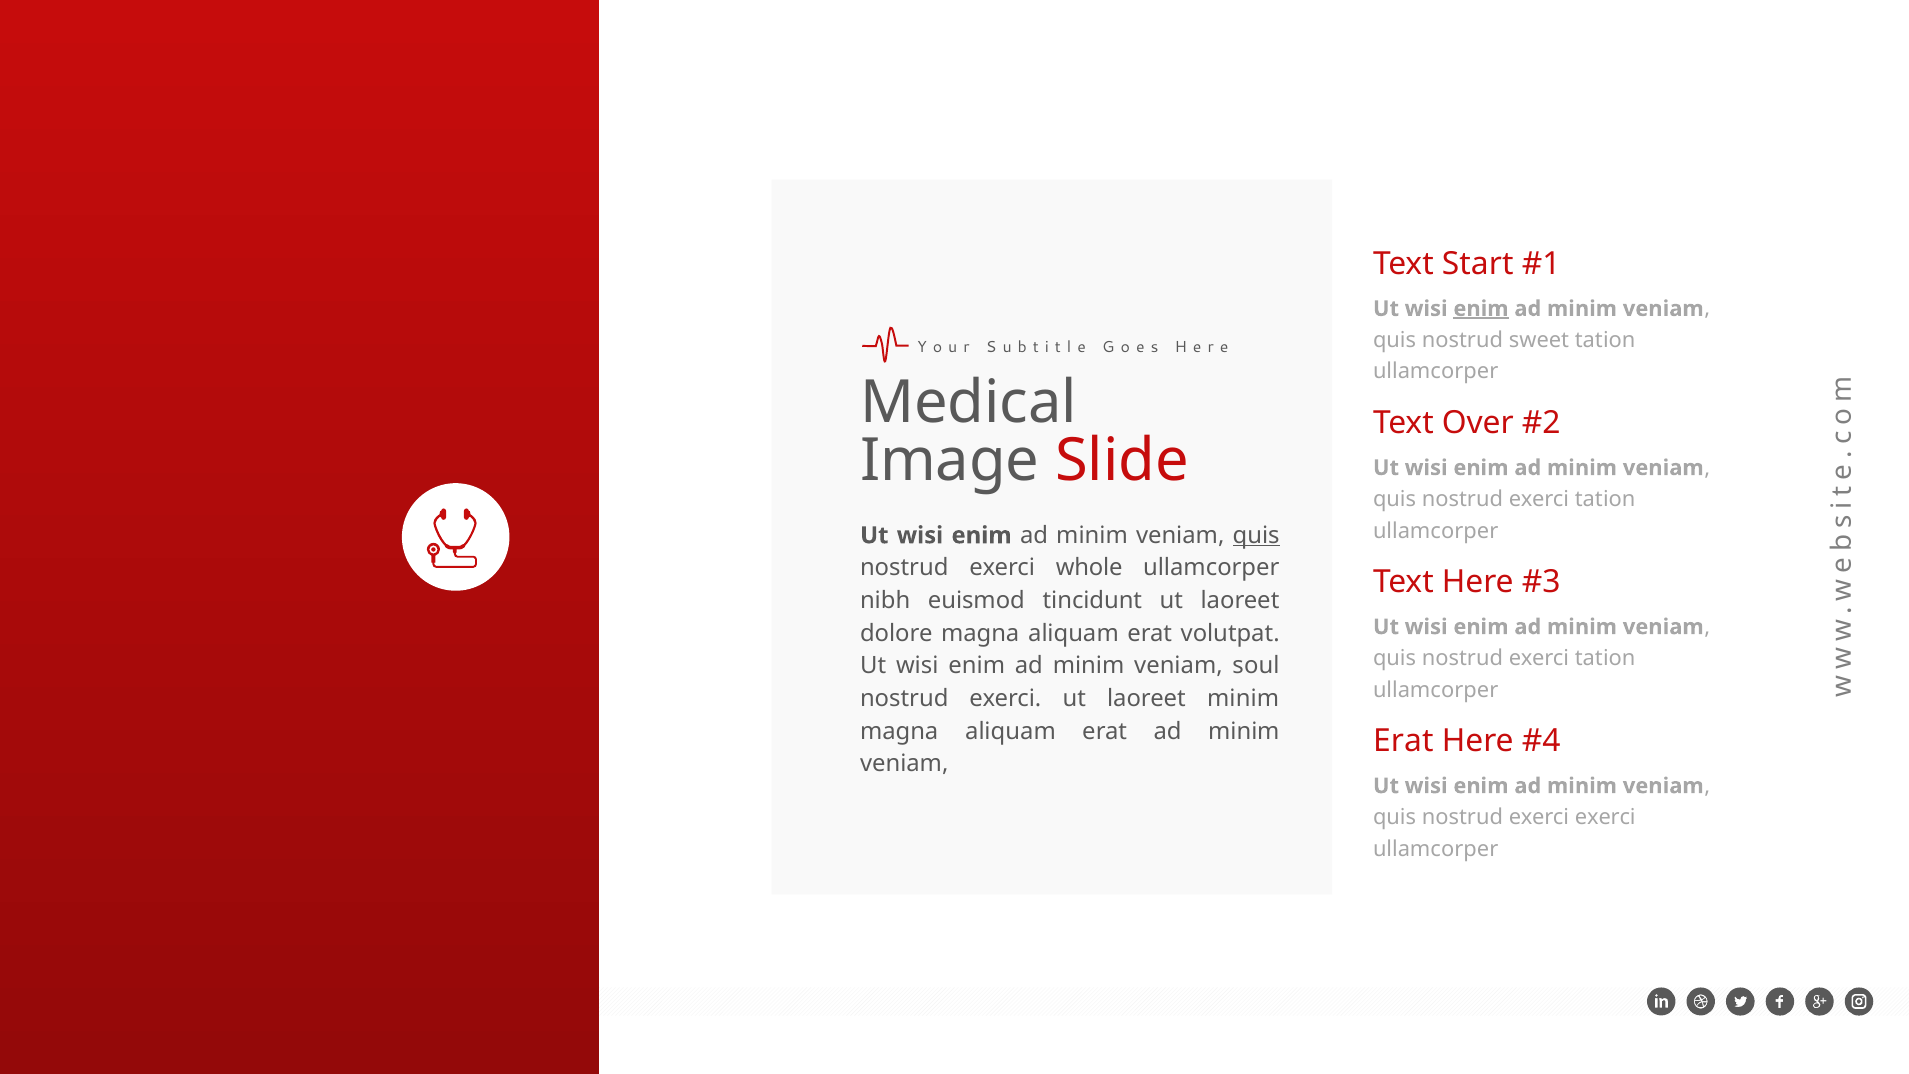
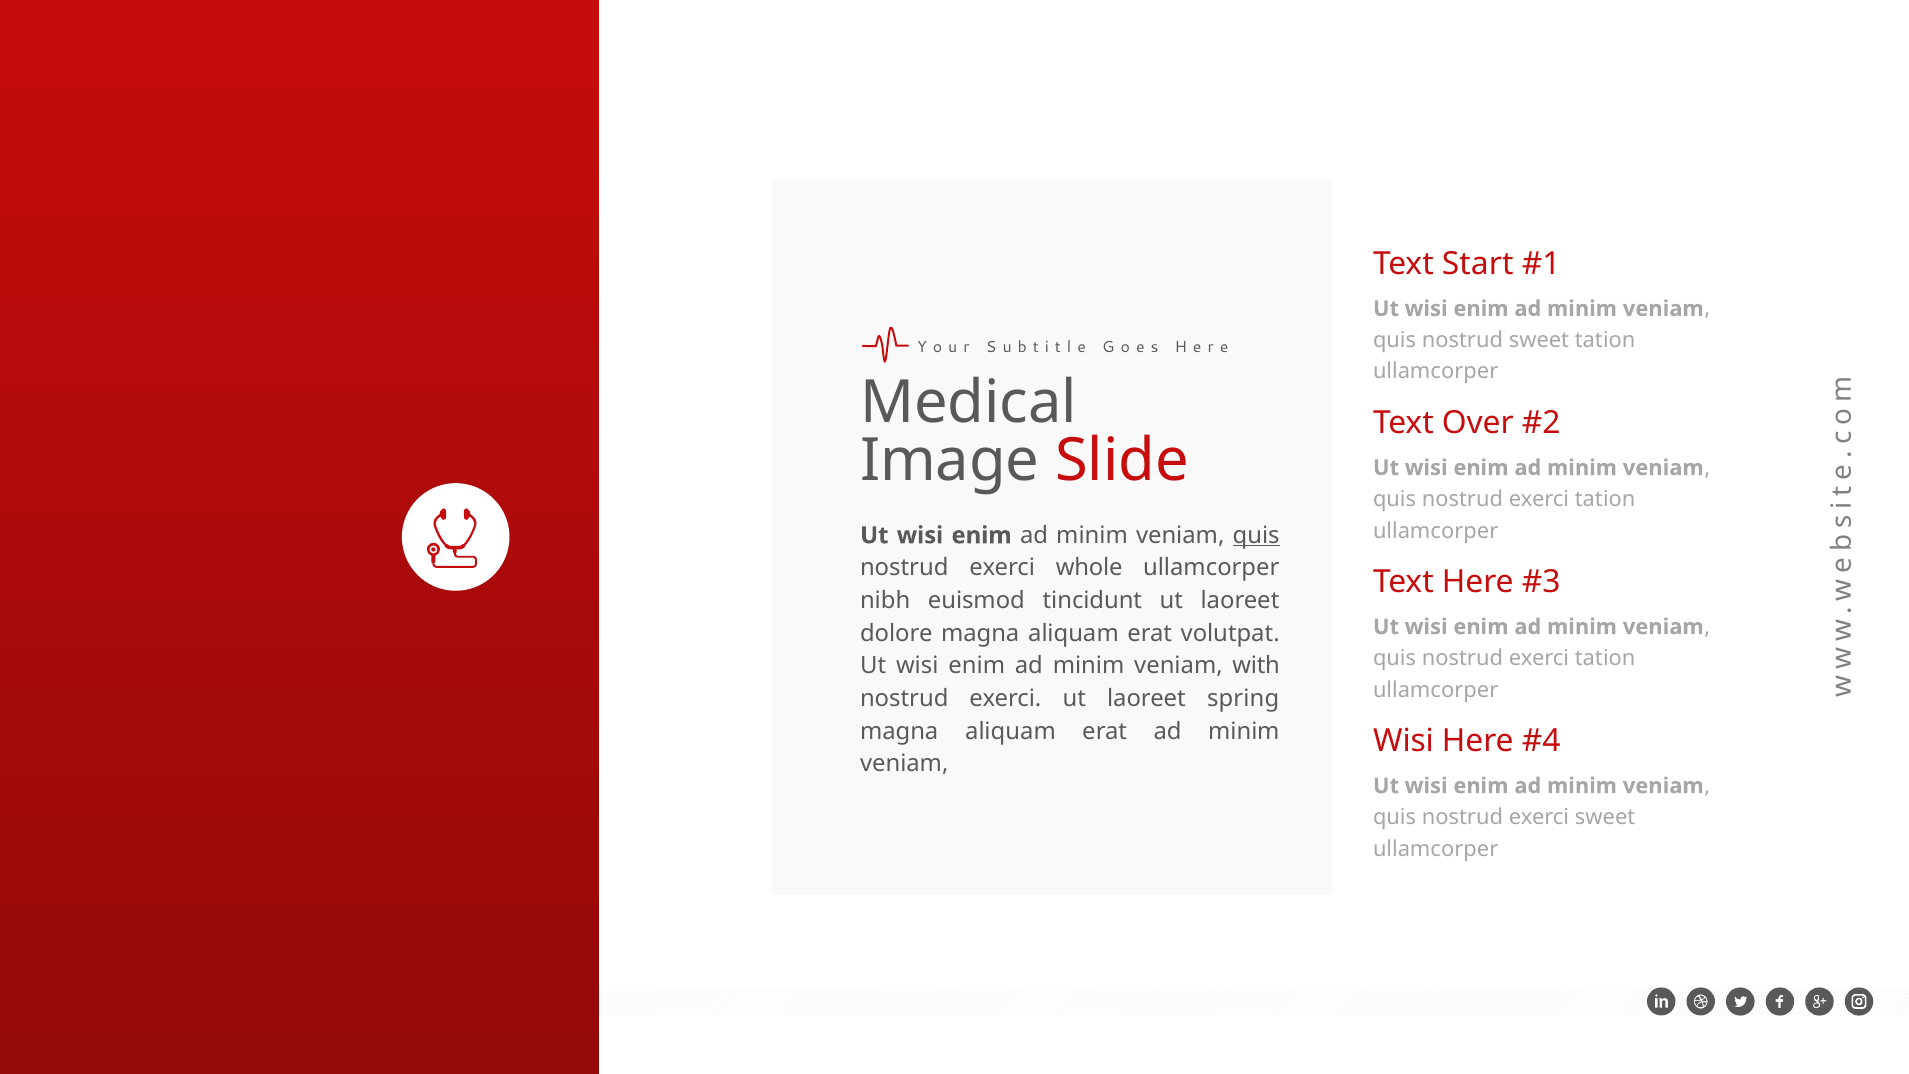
enim underline: present -> none (1481, 309)
soul: soul -> with (1256, 666)
laoreet minim: minim -> spring (1243, 699)
Erat: Erat -> Wisi (1403, 741)
exerci exerci: exerci -> sweet (1605, 817)
